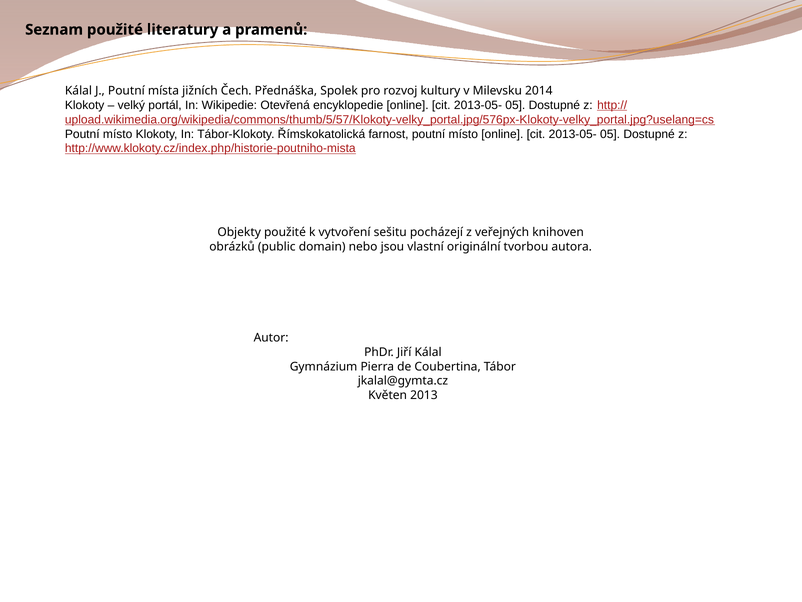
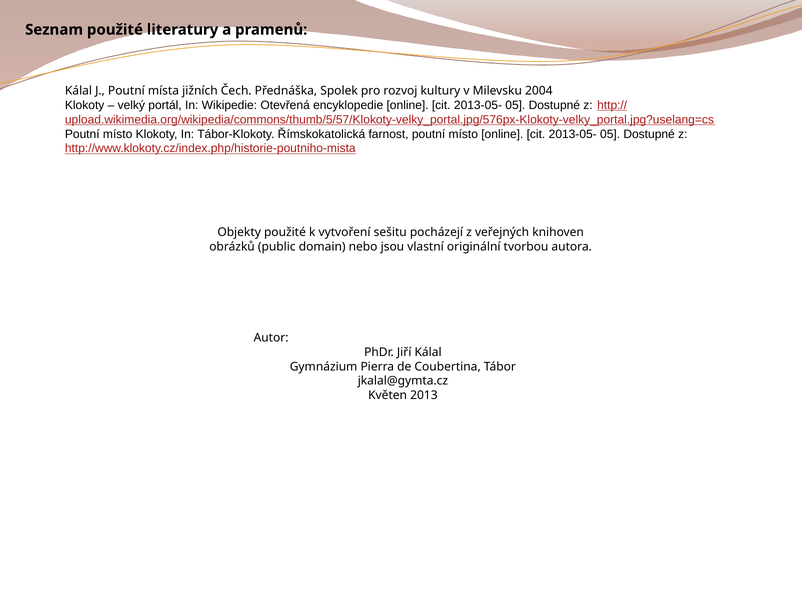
2014: 2014 -> 2004 (539, 91)
